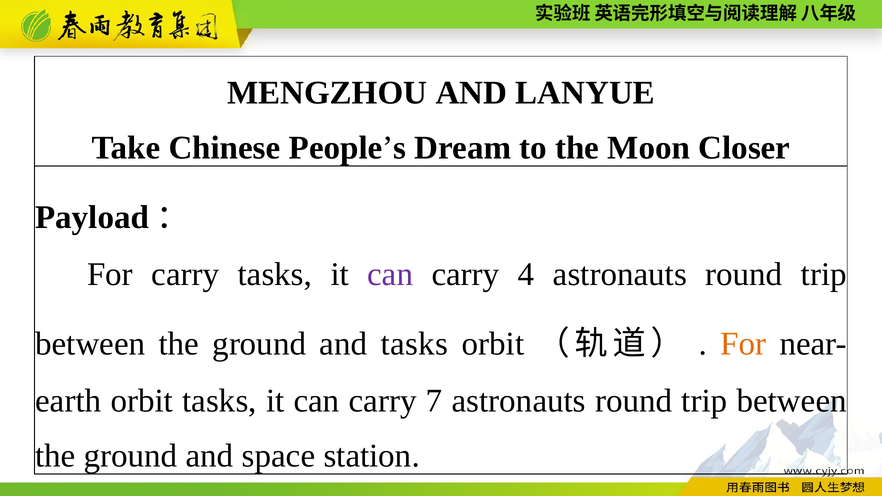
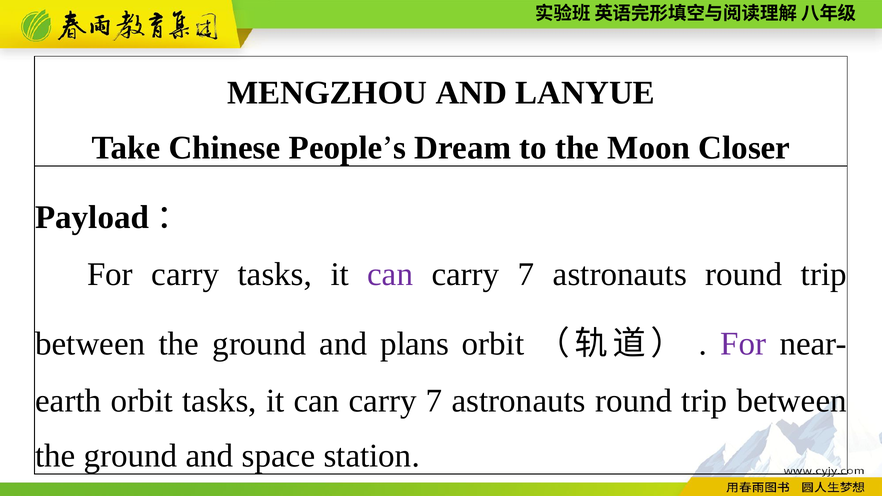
4: 4 -> 7 (526, 275)
and tasks: tasks -> plans (415, 344)
For colour: orange -> purple (743, 344)
